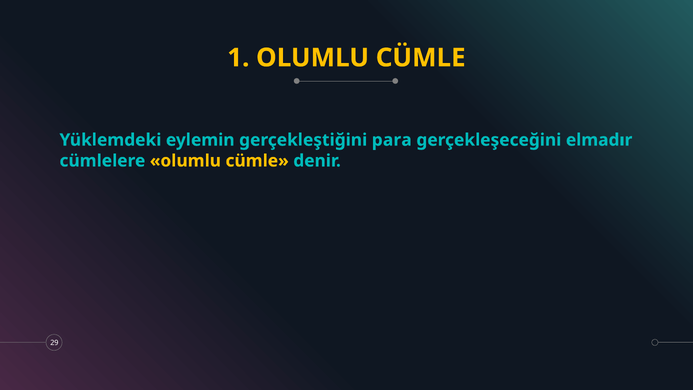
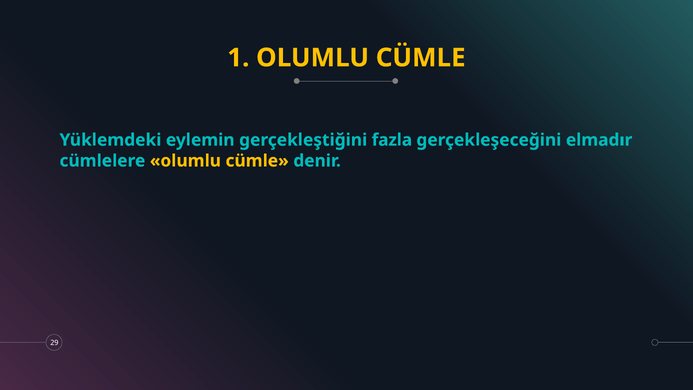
para: para -> fazla (392, 140)
